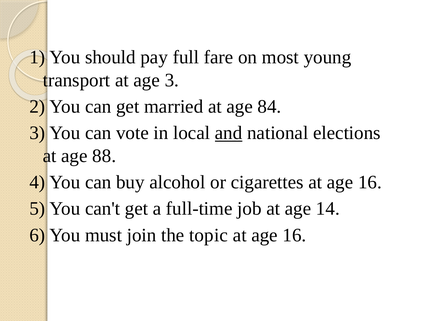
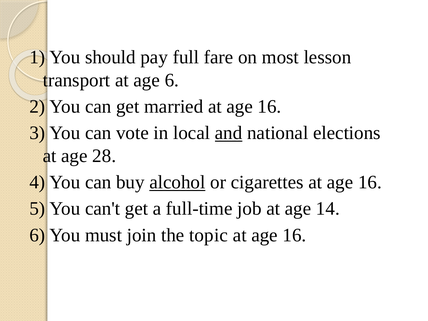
young: young -> lesson (327, 57)
age 3: 3 -> 6 (172, 80)
married at age 84: 84 -> 16 (269, 107)
88: 88 -> 28 (104, 156)
alcohol underline: none -> present (177, 182)
